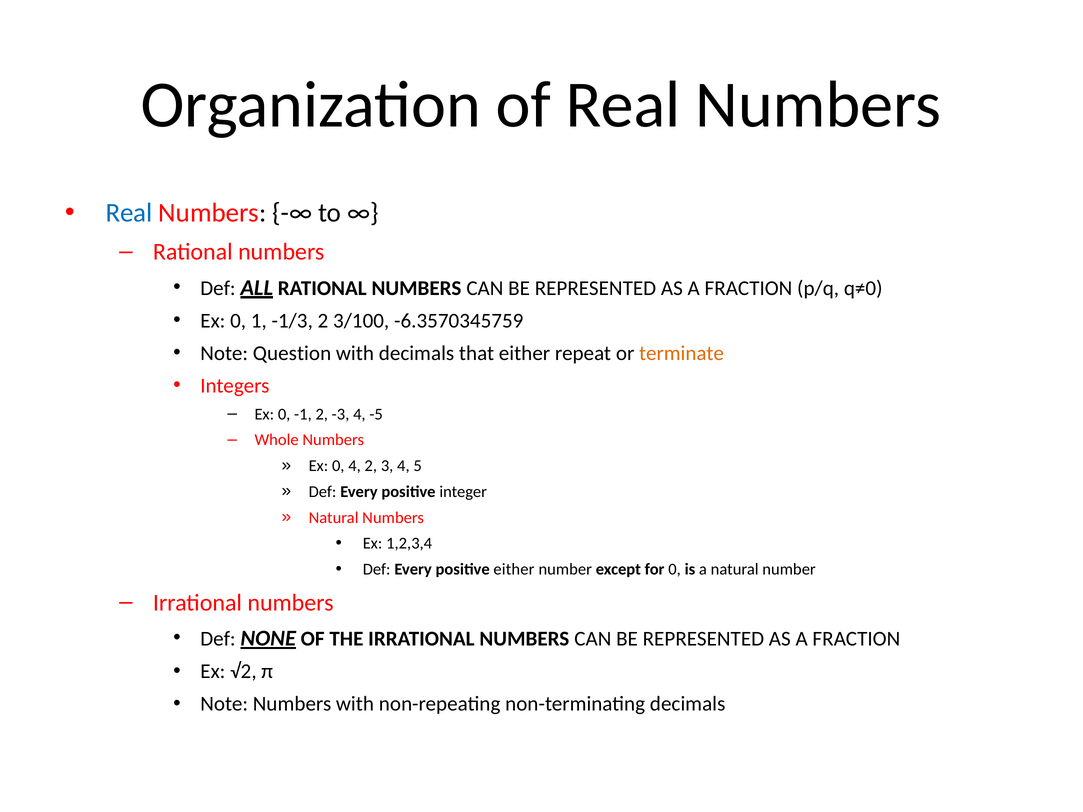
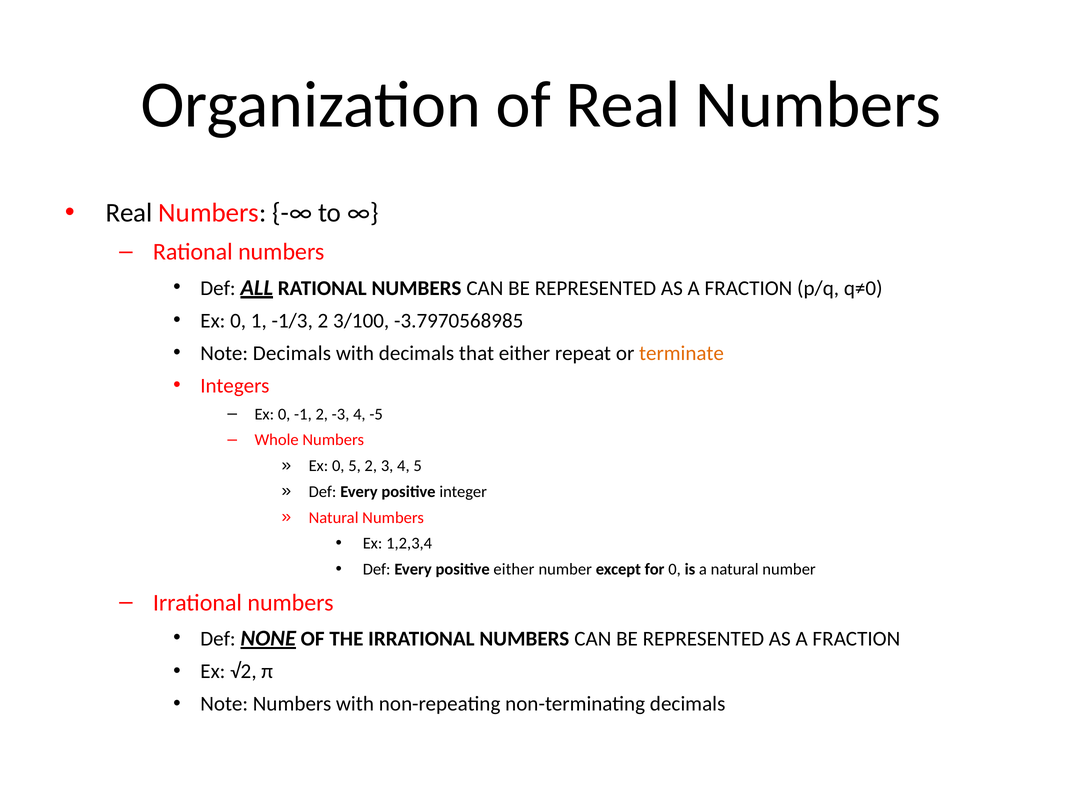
Real colour: blue -> black (129, 213)
-6.3570345759: -6.3570345759 -> -3.7970568985 (459, 321)
Note Question: Question -> Decimals (292, 353)
0 4: 4 -> 5 (355, 466)
